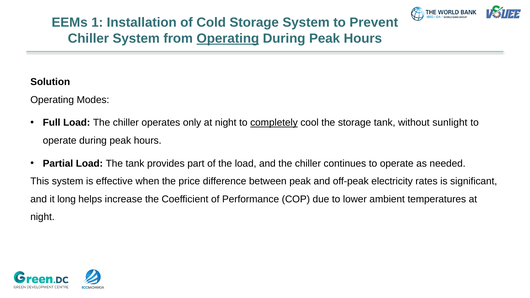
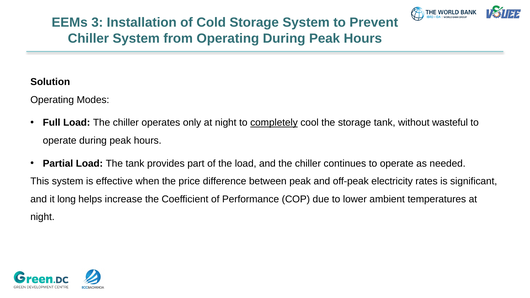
1: 1 -> 3 (97, 23)
Operating underline: present -> none (228, 38)
sunlight: sunlight -> wasteful (450, 123)
